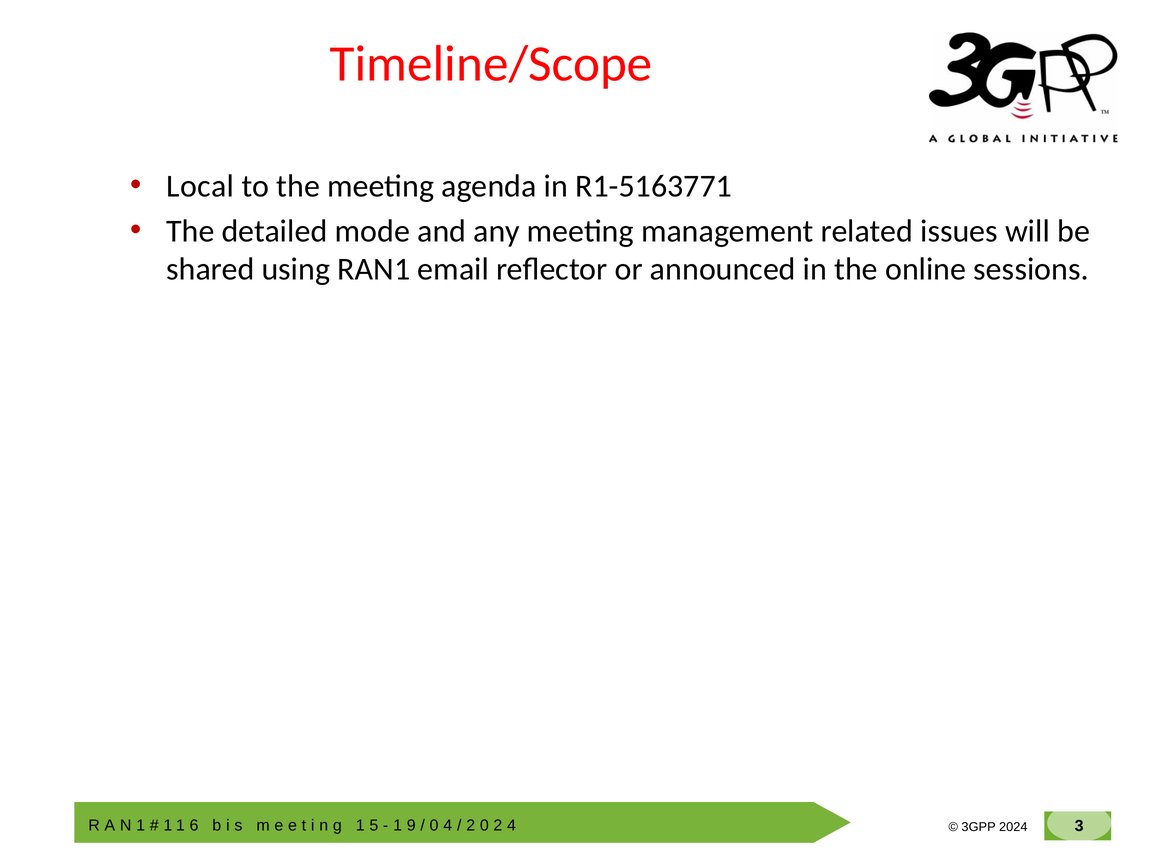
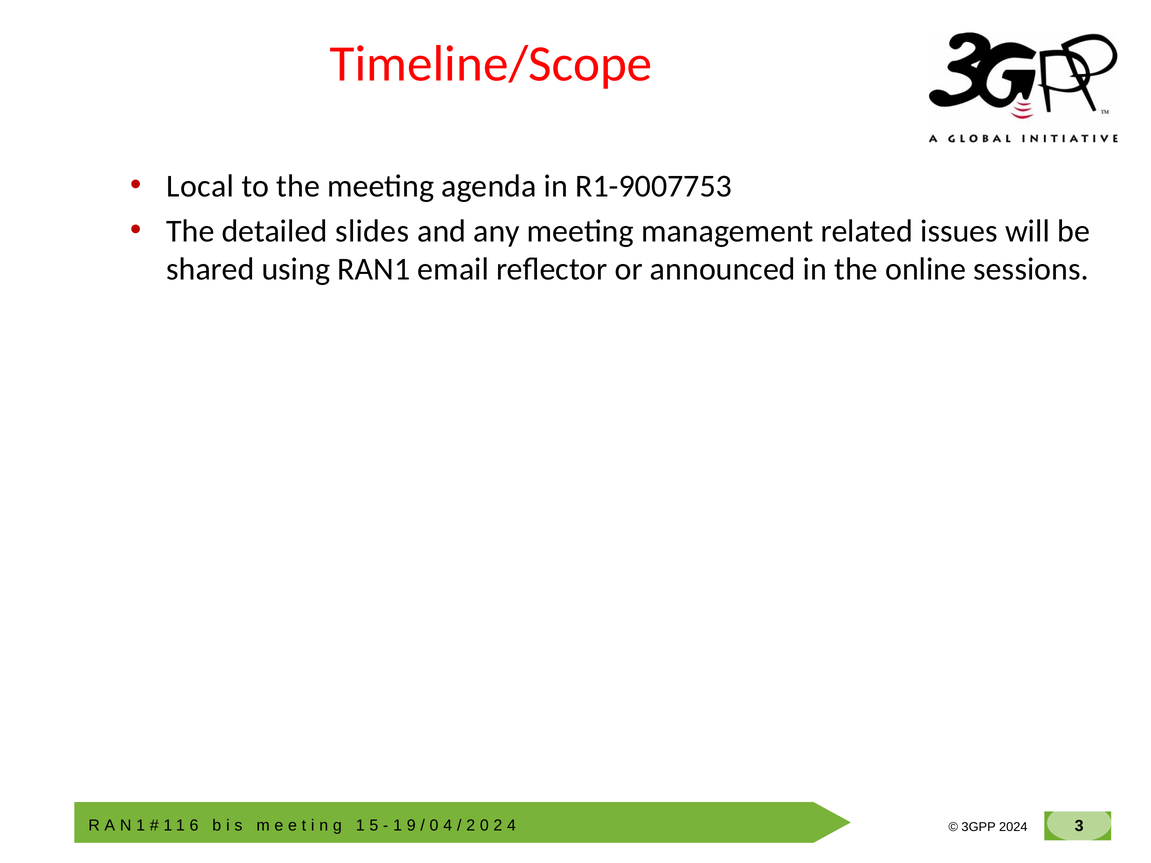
R1-5163771: R1-5163771 -> R1-9007753 (654, 186)
mode: mode -> slides (372, 231)
